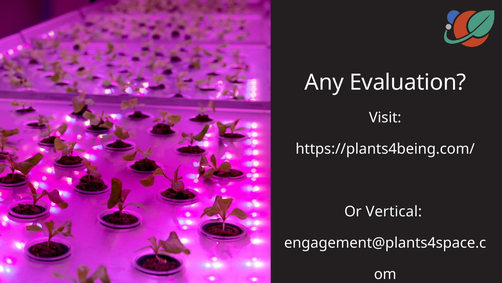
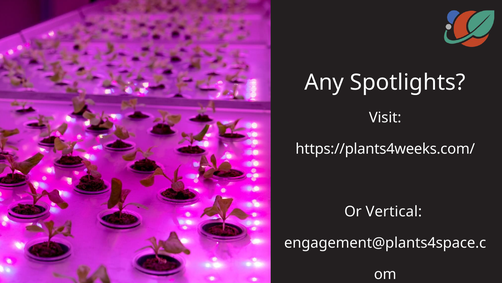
Evaluation: Evaluation -> Spotlights (408, 82)
https://plants4being.com/: https://plants4being.com/ -> https://plants4weeks.com/ (385, 149)
